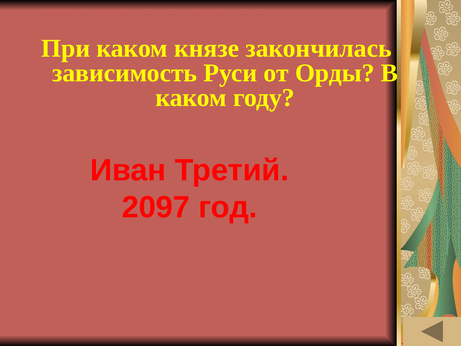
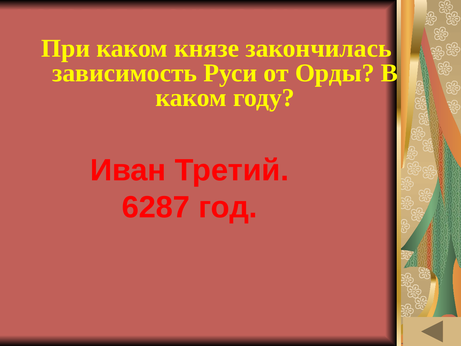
2097: 2097 -> 6287 (156, 207)
